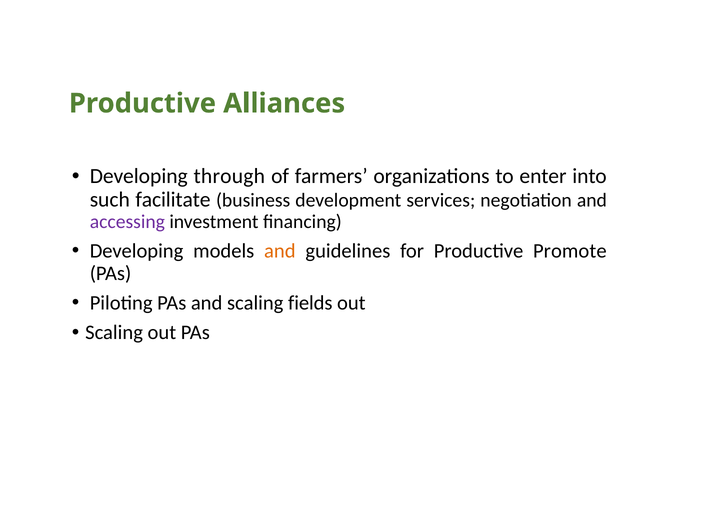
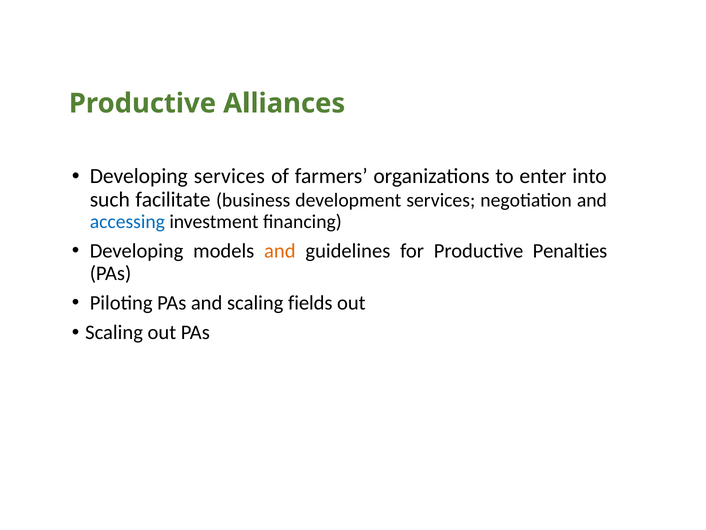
Developing through: through -> services (229, 176)
accessing colour: purple -> blue (127, 222)
Promote: Promote -> Penalties (570, 251)
